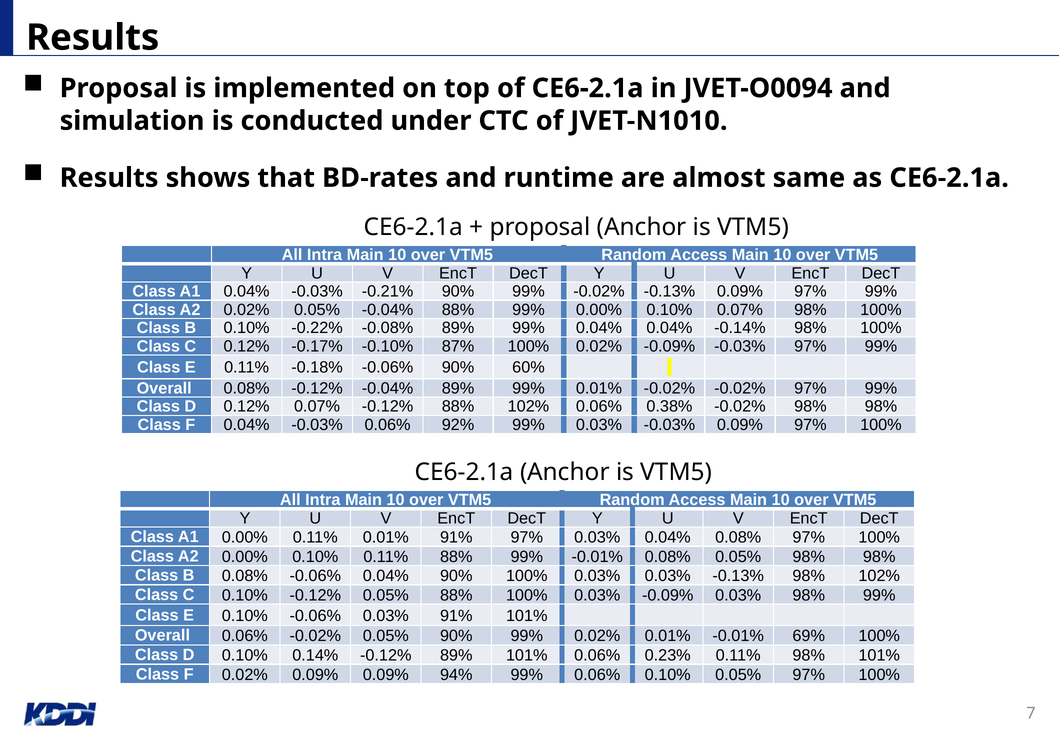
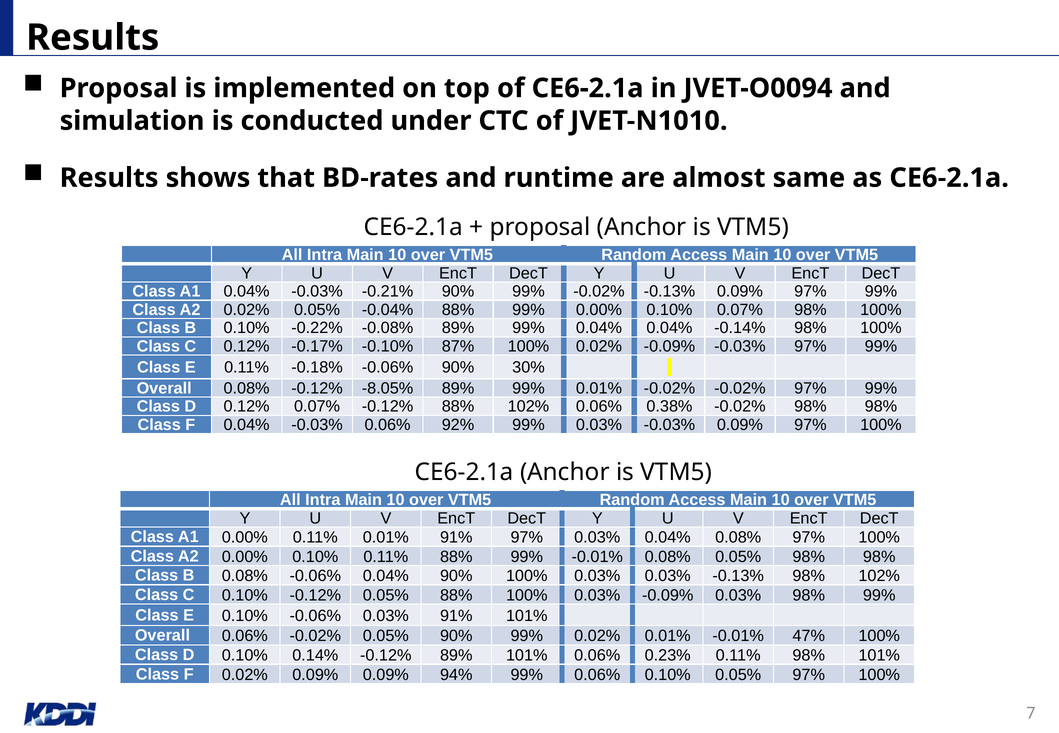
60%: 60% -> 30% (529, 367)
-0.12% -0.04%: -0.04% -> -8.05% (388, 388)
69%: 69% -> 47% (809, 636)
